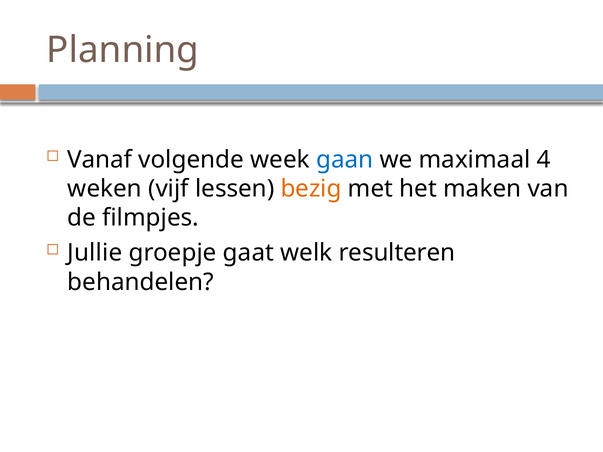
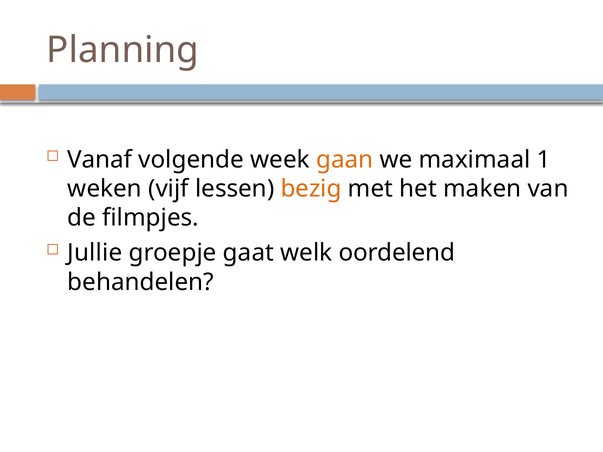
gaan colour: blue -> orange (345, 160)
4: 4 -> 1 (544, 160)
resulteren: resulteren -> oordelend (397, 253)
